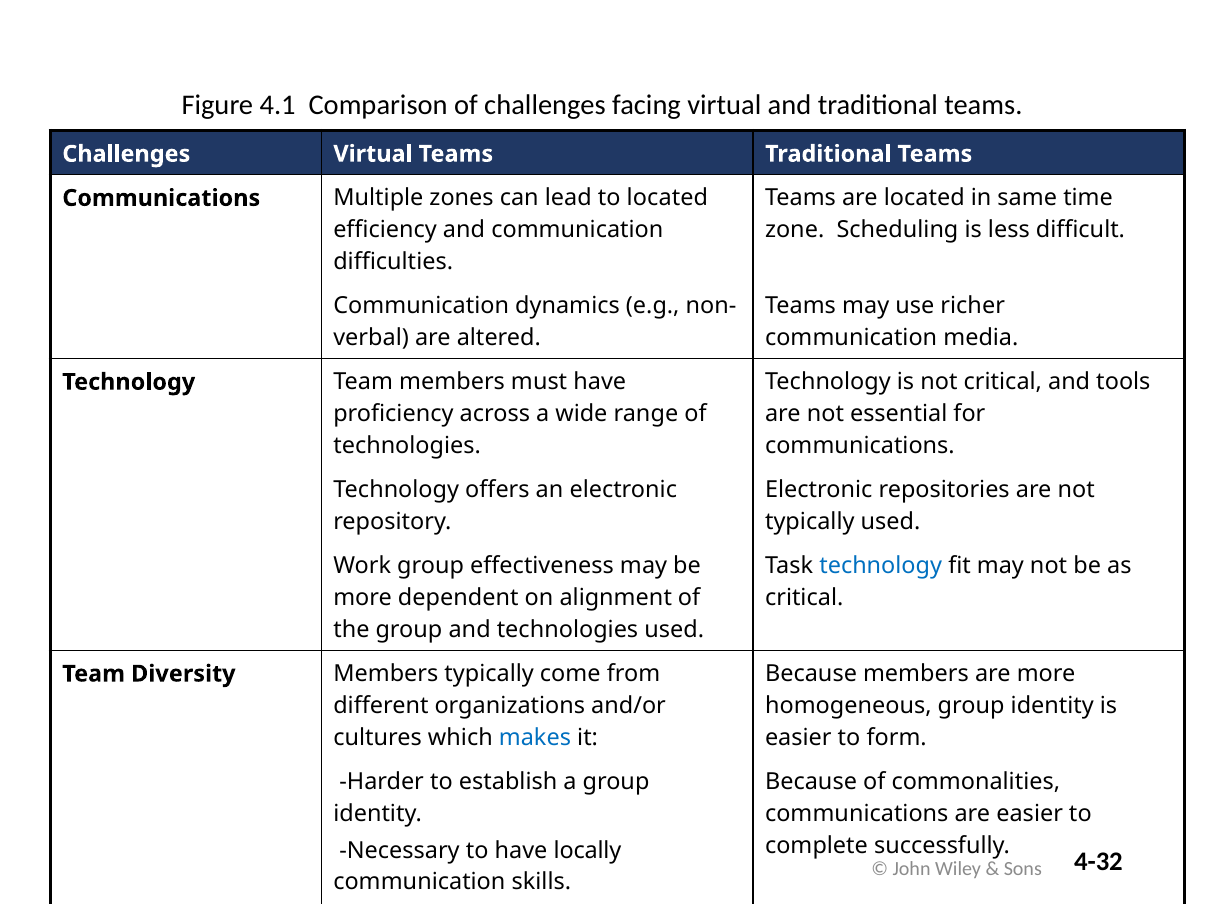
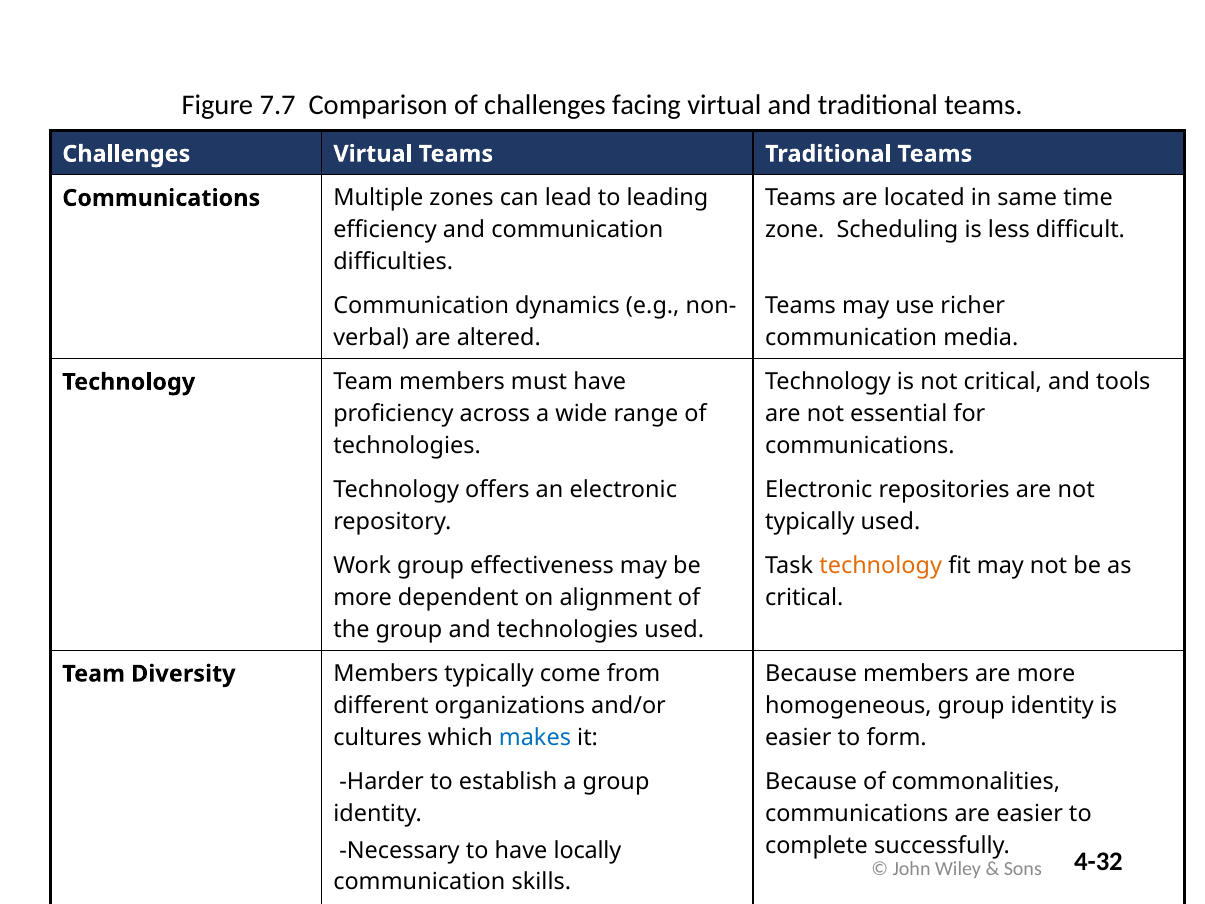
4.1: 4.1 -> 7.7 (278, 105)
to located: located -> leading (667, 198)
technology colour: blue -> orange (881, 566)
